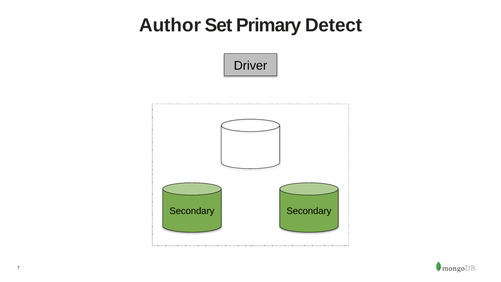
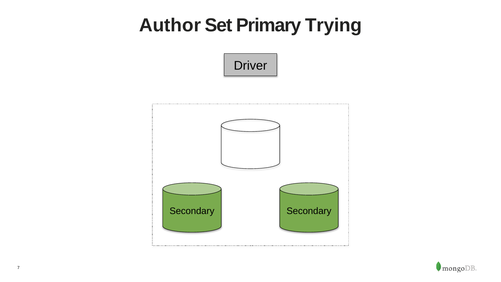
Detect: Detect -> Trying (334, 25)
